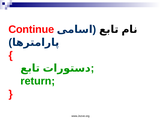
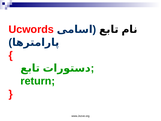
Continue: Continue -> Ucwords (31, 29)
